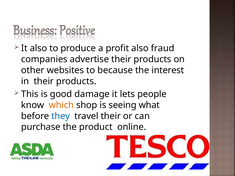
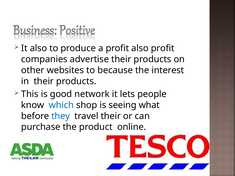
also fraud: fraud -> profit (163, 48)
damage: damage -> network (92, 94)
which colour: orange -> blue (61, 105)
